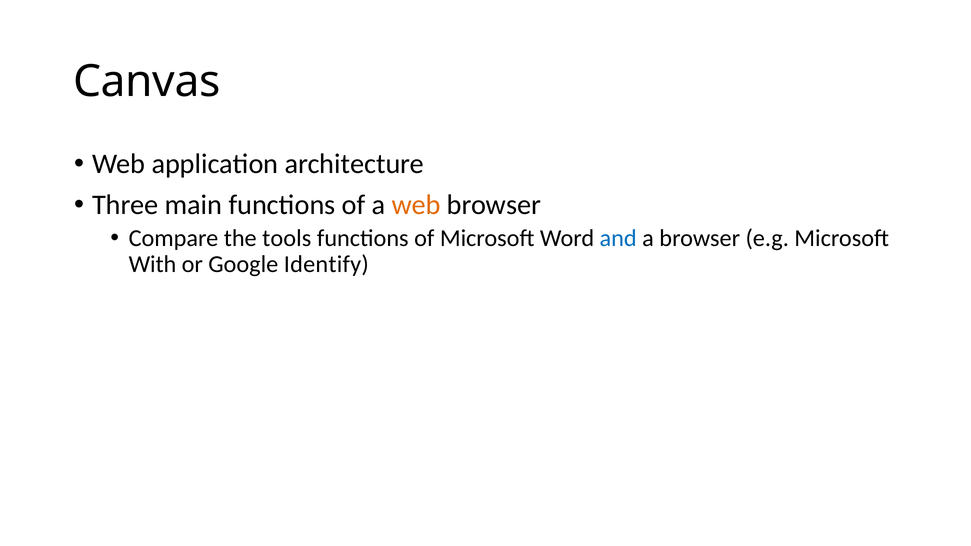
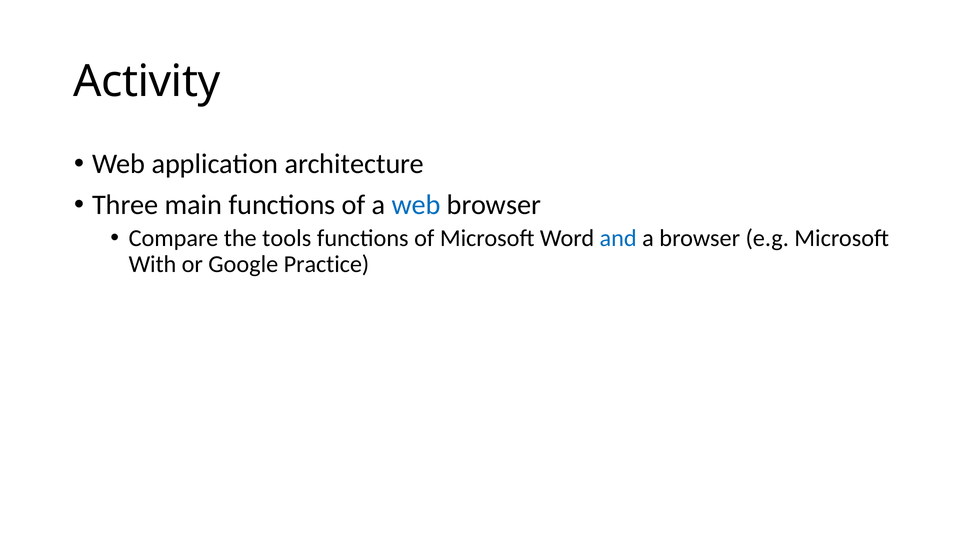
Canvas: Canvas -> Activity (147, 82)
web colour: orange -> blue (416, 205)
Identify: Identify -> Practice (326, 265)
